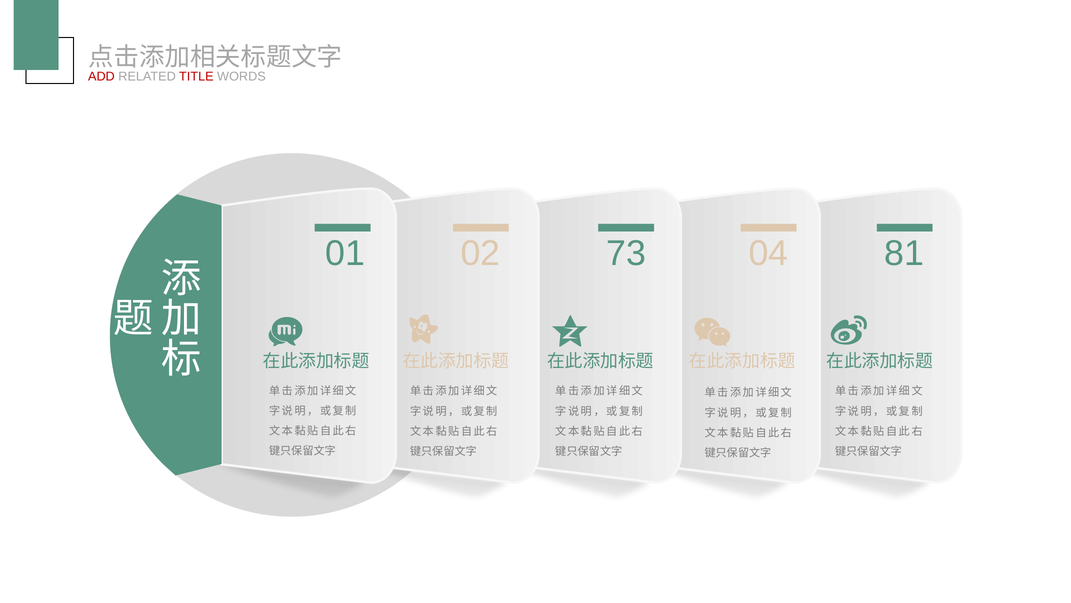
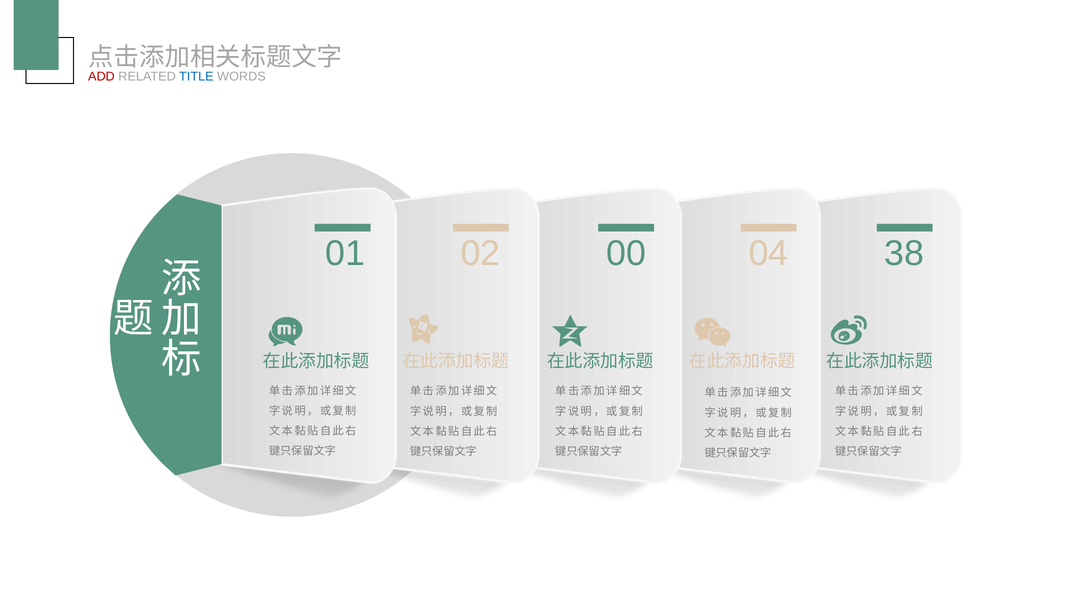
TITLE colour: red -> blue (196, 76)
73: 73 -> 00 (626, 253)
81: 81 -> 38 (904, 253)
